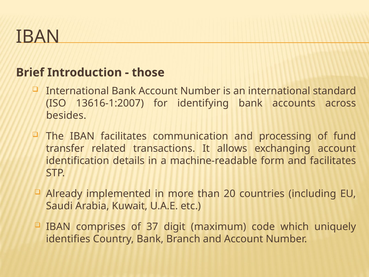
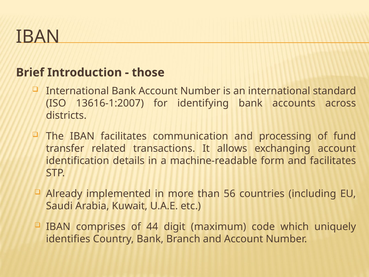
besides: besides -> districts (66, 115)
20: 20 -> 56 (230, 194)
37: 37 -> 44 (152, 226)
